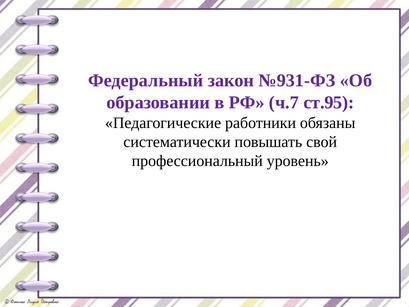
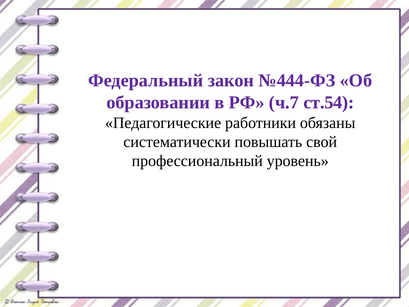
№931-ФЗ: №931-ФЗ -> №444-ФЗ (297, 81)
ст.95: ст.95 -> ст.54 (329, 102)
